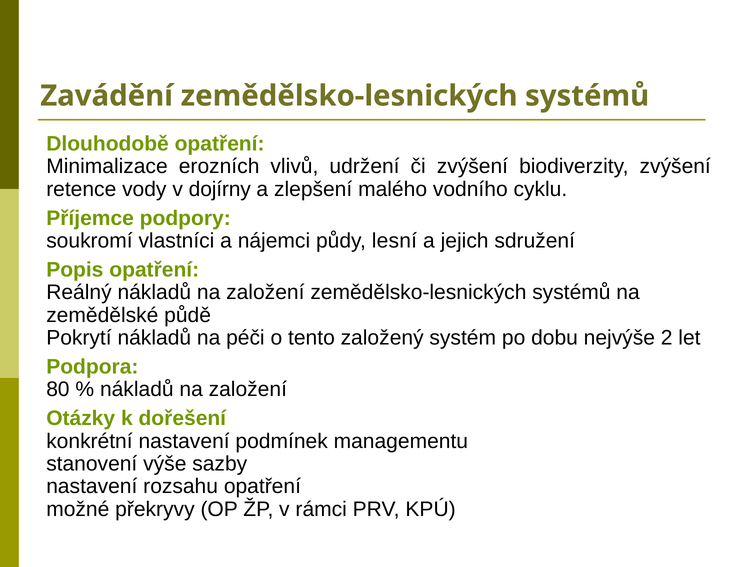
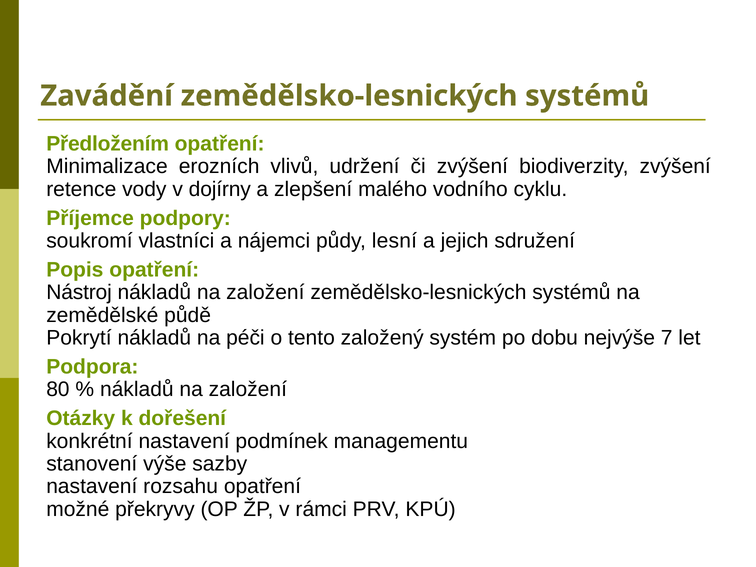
Dlouhodobě: Dlouhodobě -> Předložením (108, 144)
Reálný: Reálný -> Nástroj (79, 292)
2: 2 -> 7 (667, 338)
